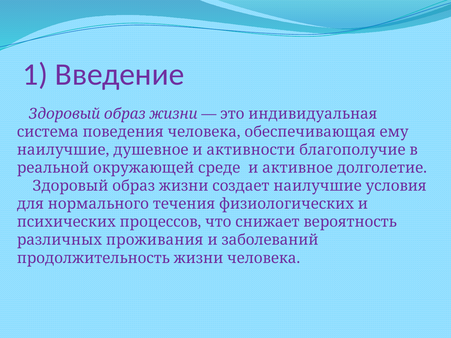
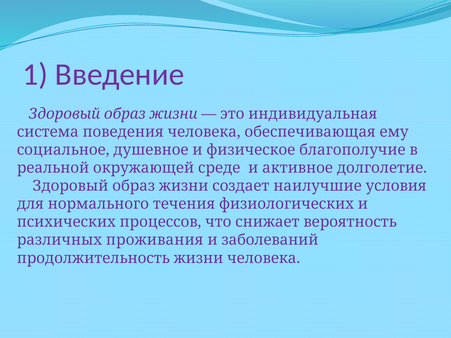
наилучшие: наилучшие -> социальное (63, 150)
активности: активности -> физическое (251, 150)
